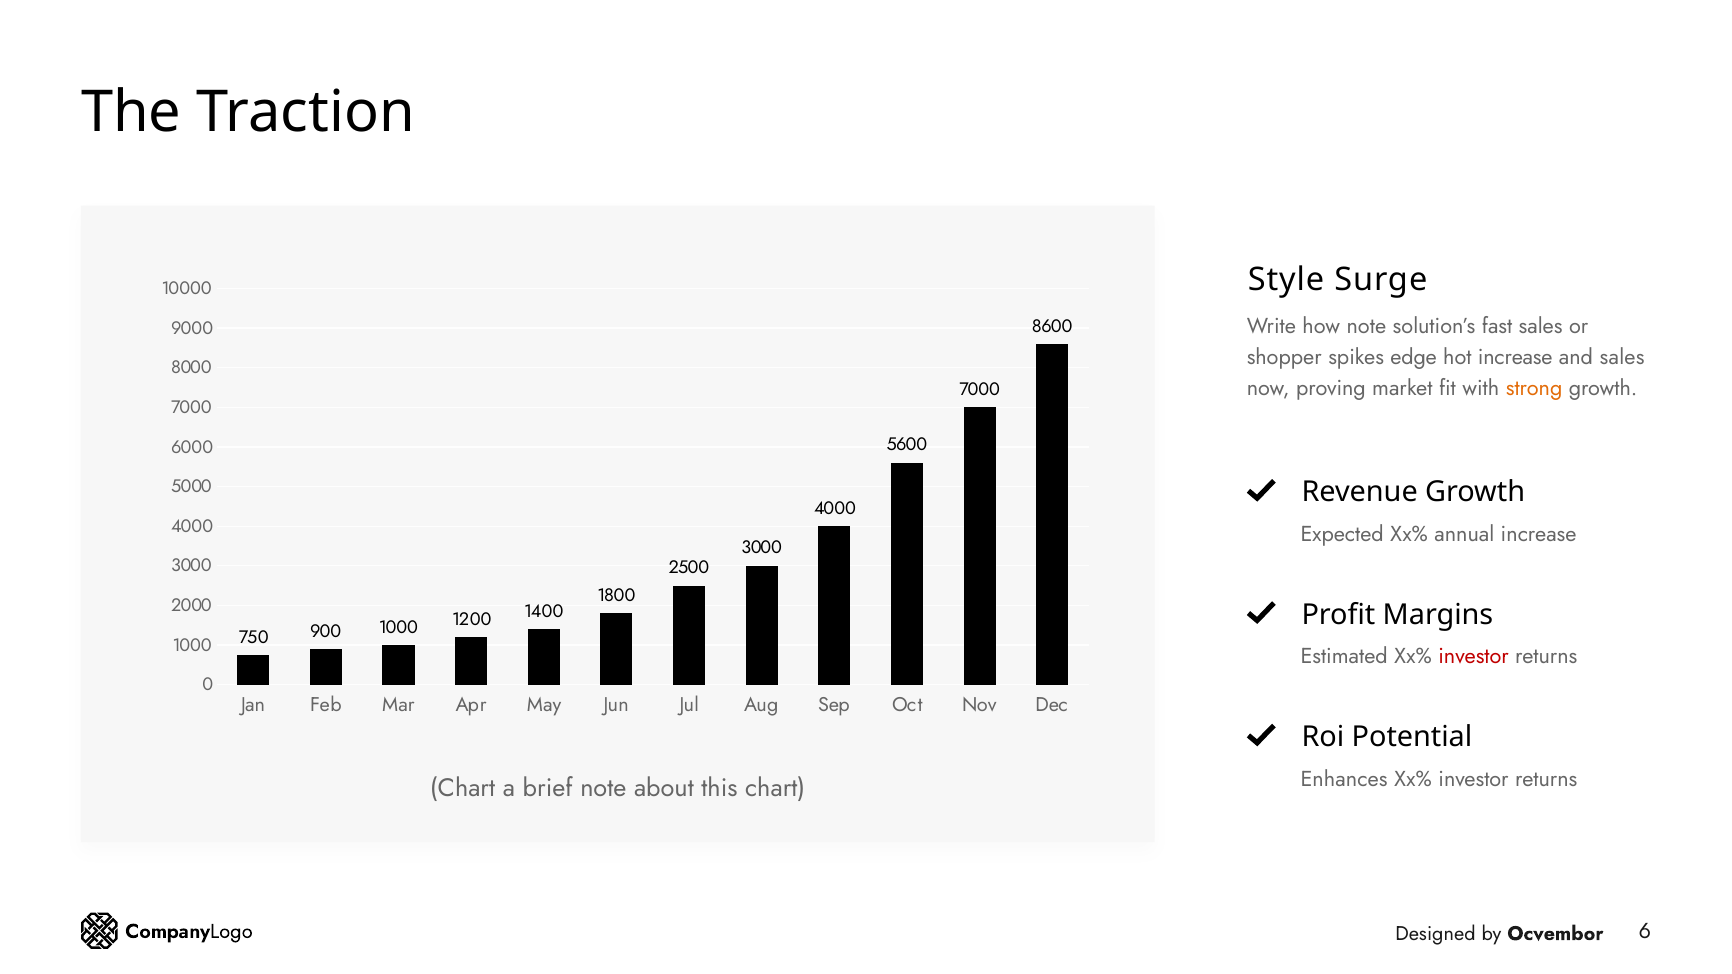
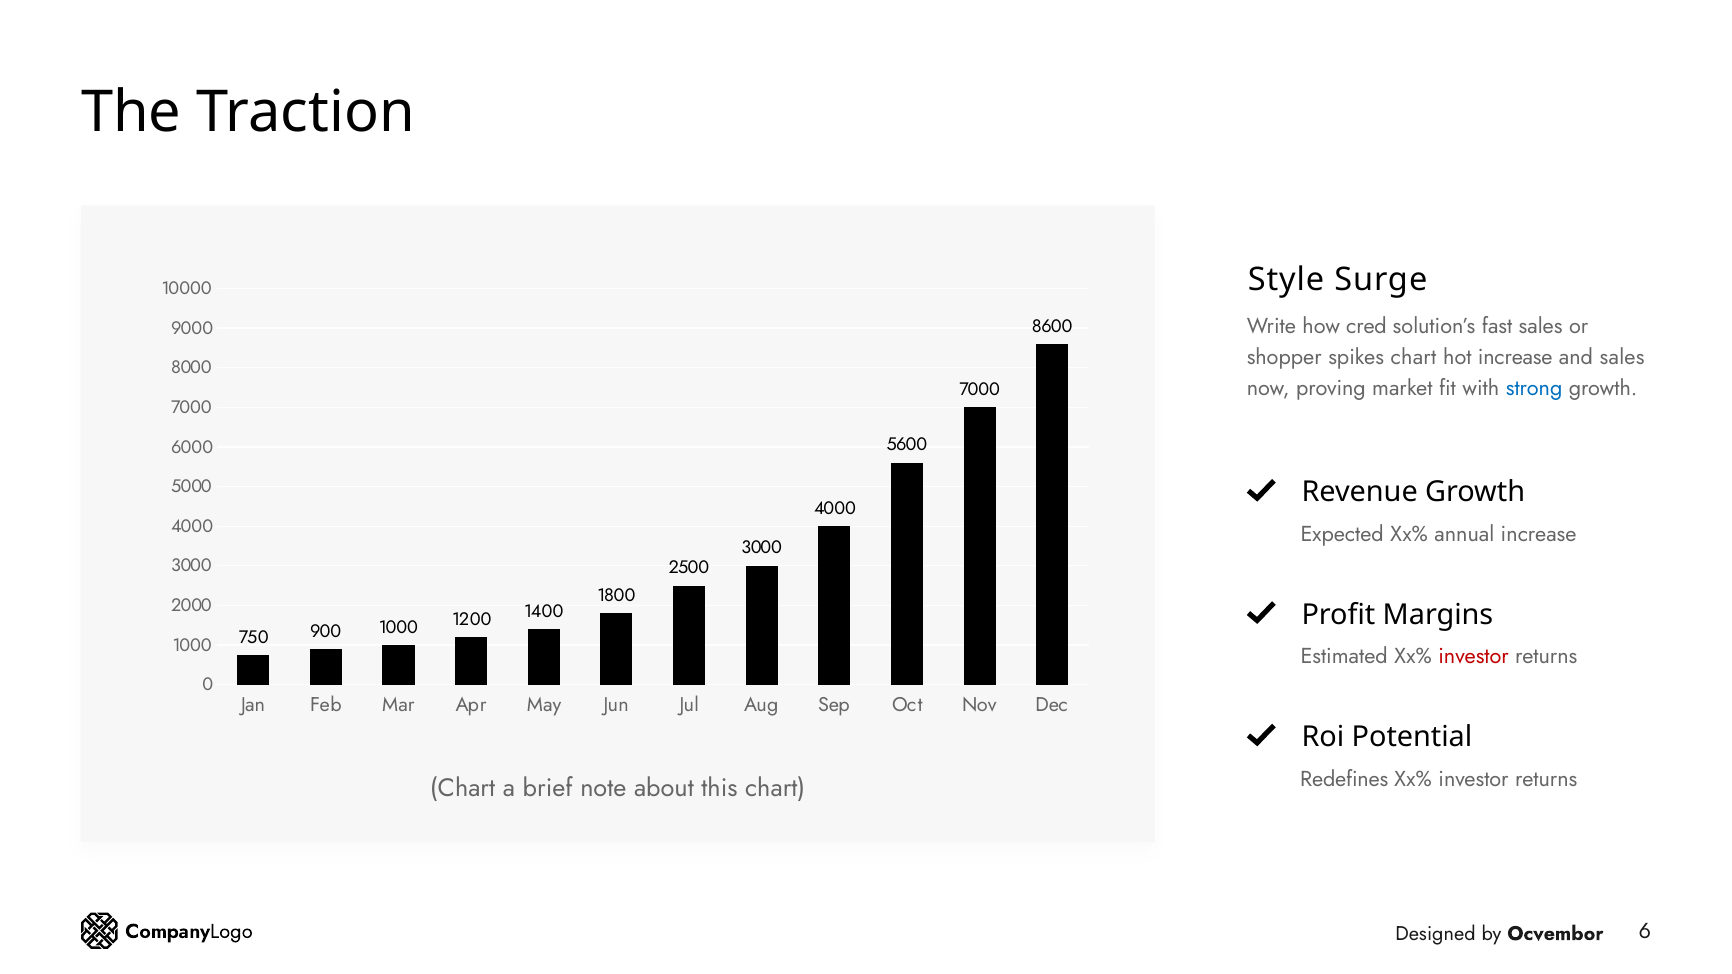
how note: note -> cred (1367, 326)
spikes edge: edge -> chart (1413, 358)
strong colour: orange -> blue (1534, 389)
Enhances: Enhances -> Redefines (1344, 779)
